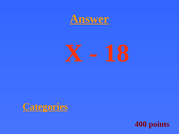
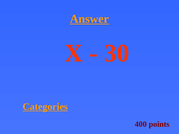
18: 18 -> 30 (117, 53)
